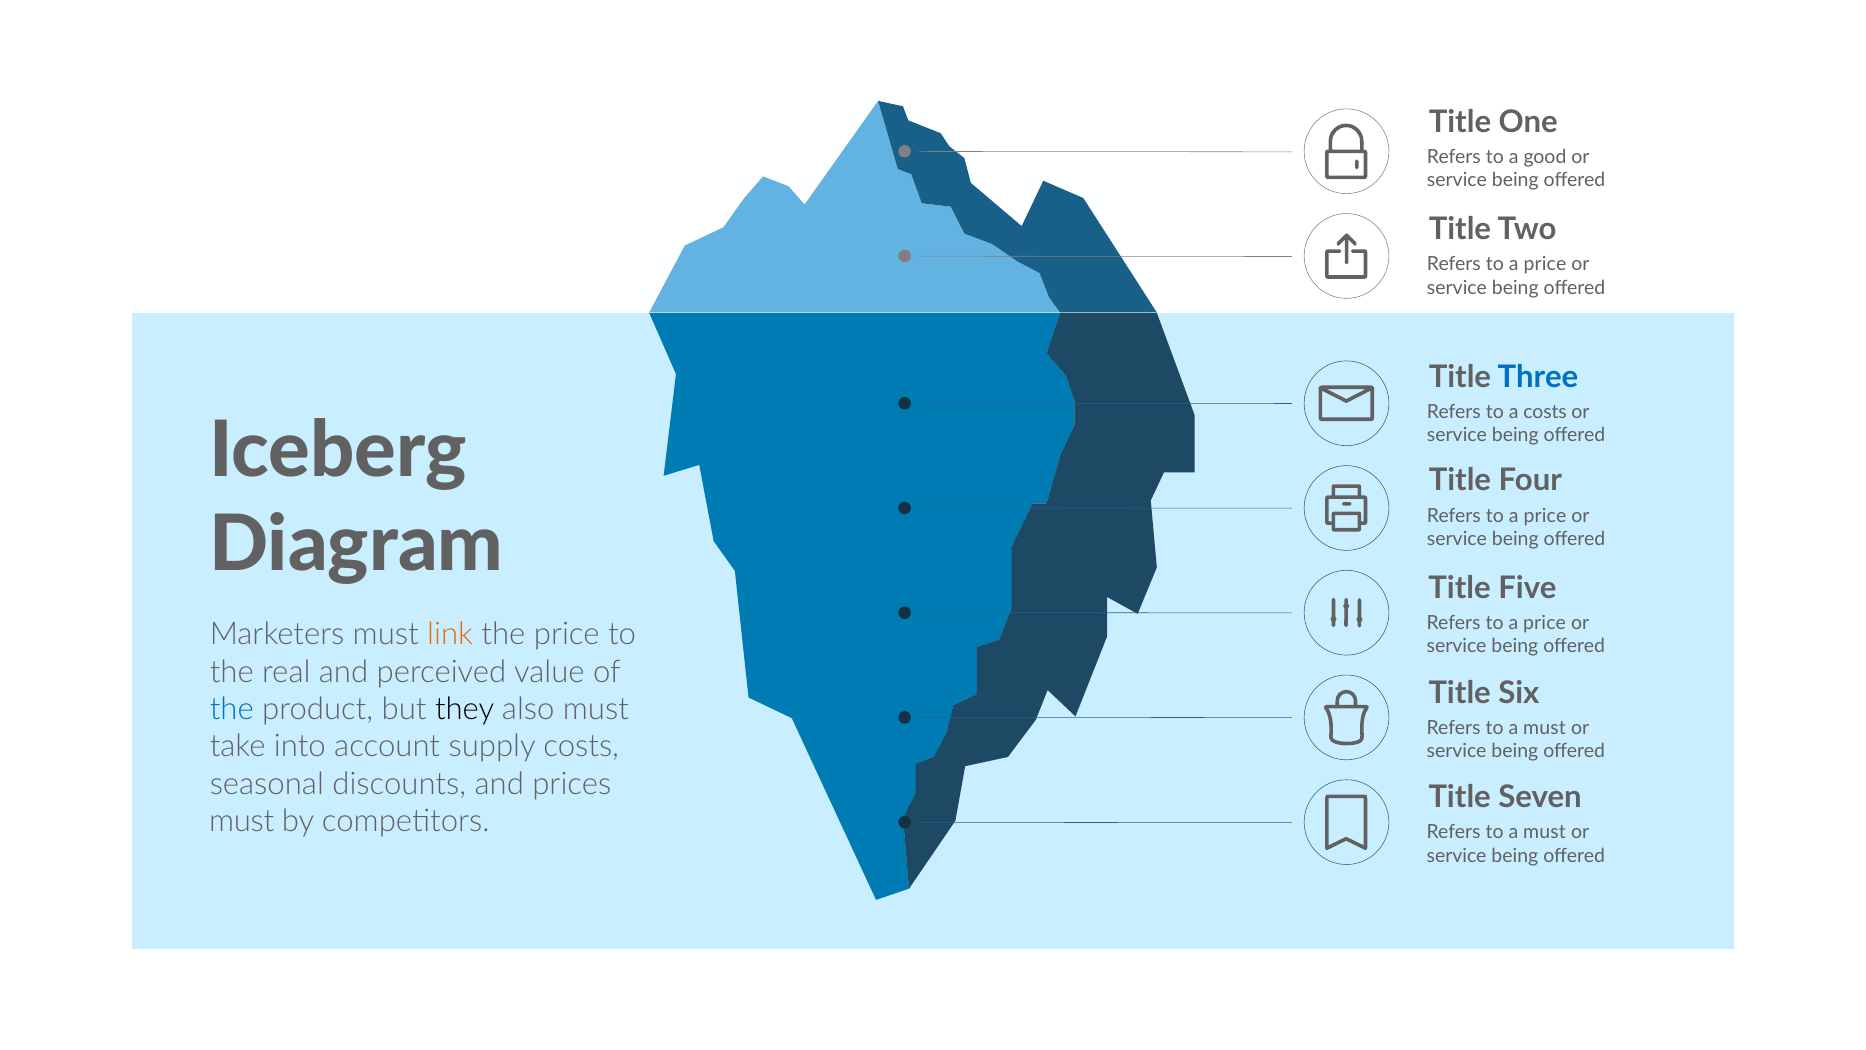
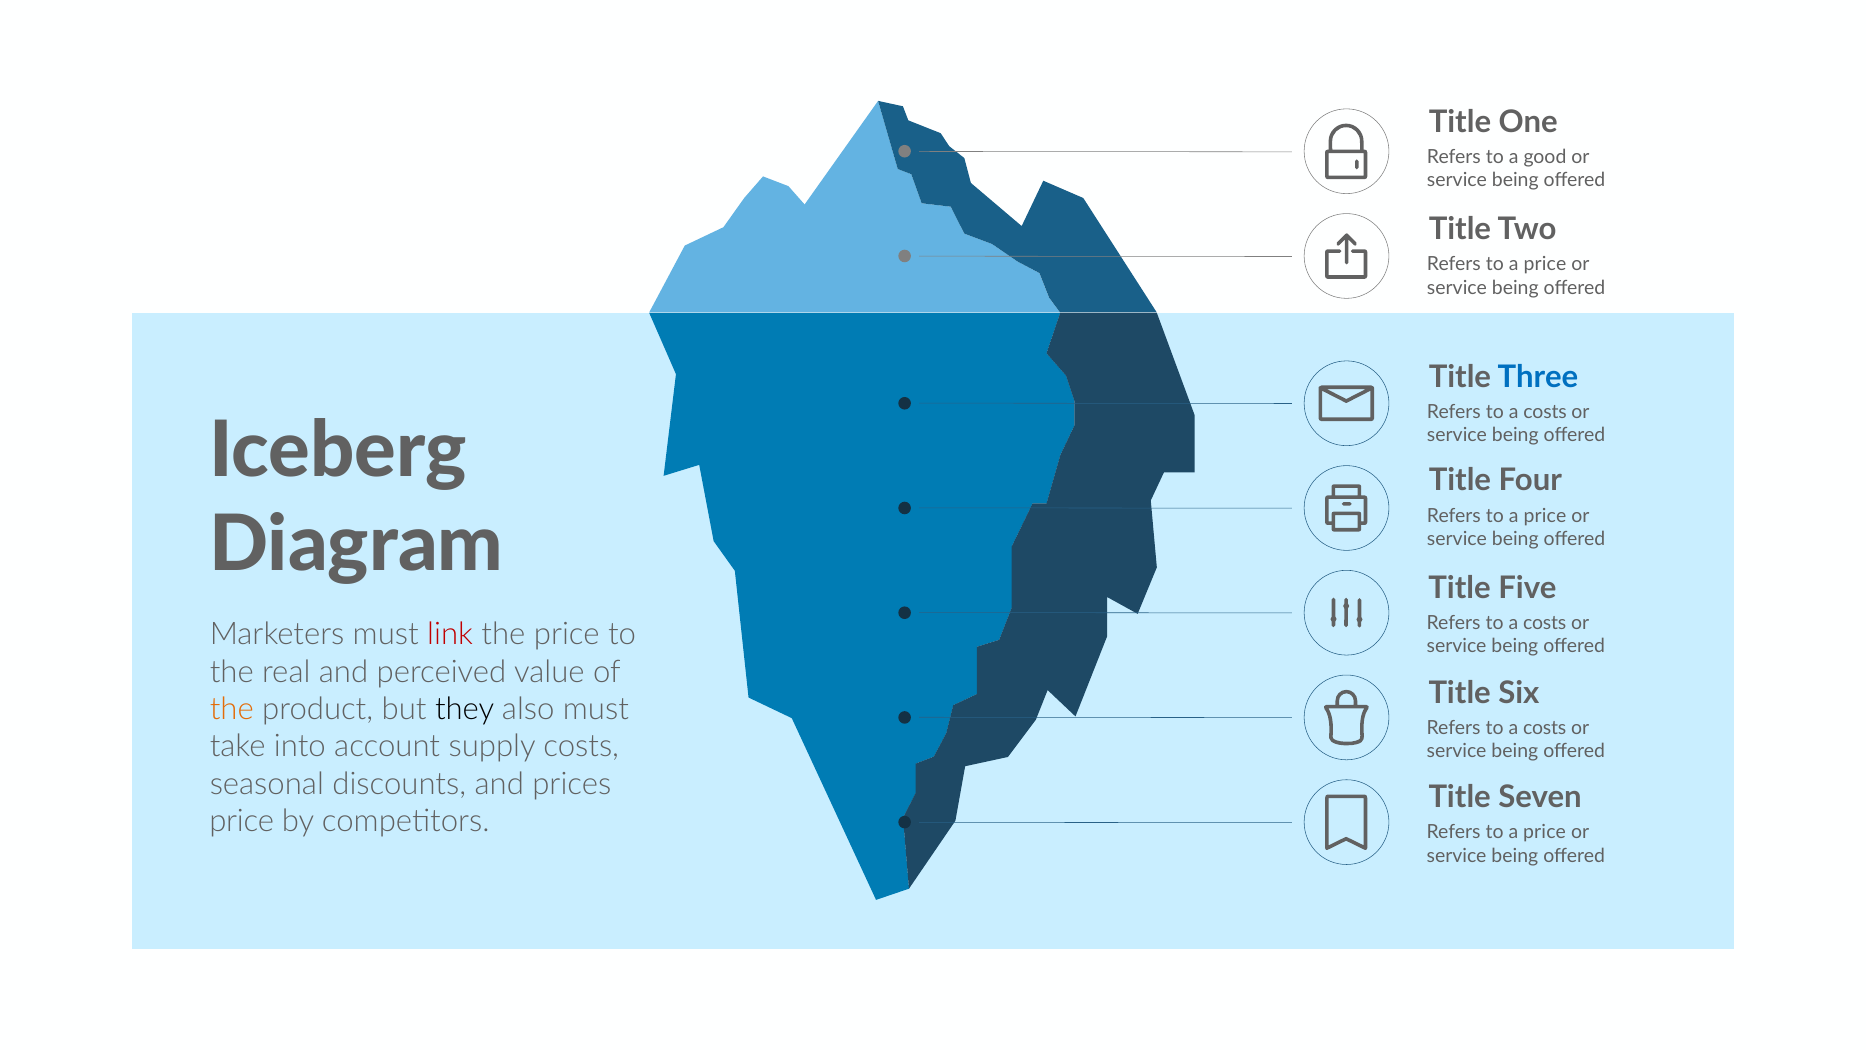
price: price -> costs (1545, 623)
link colour: orange -> red (450, 635)
the colour: blue -> orange (232, 709)
must: must -> costs (1545, 728)
must: must -> price (242, 821)
must: must -> price (1545, 832)
